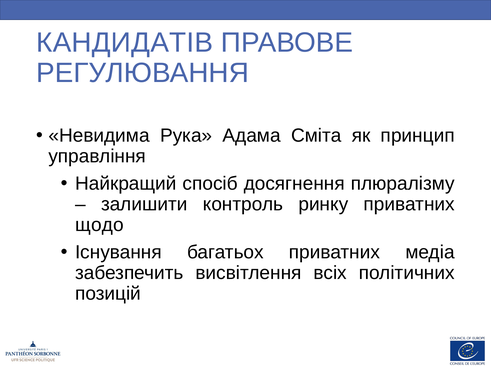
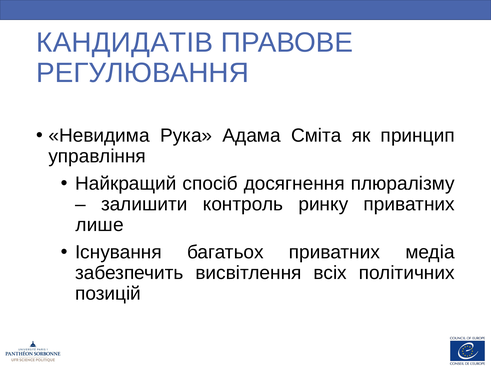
щодо: щодо -> лише (100, 225)
